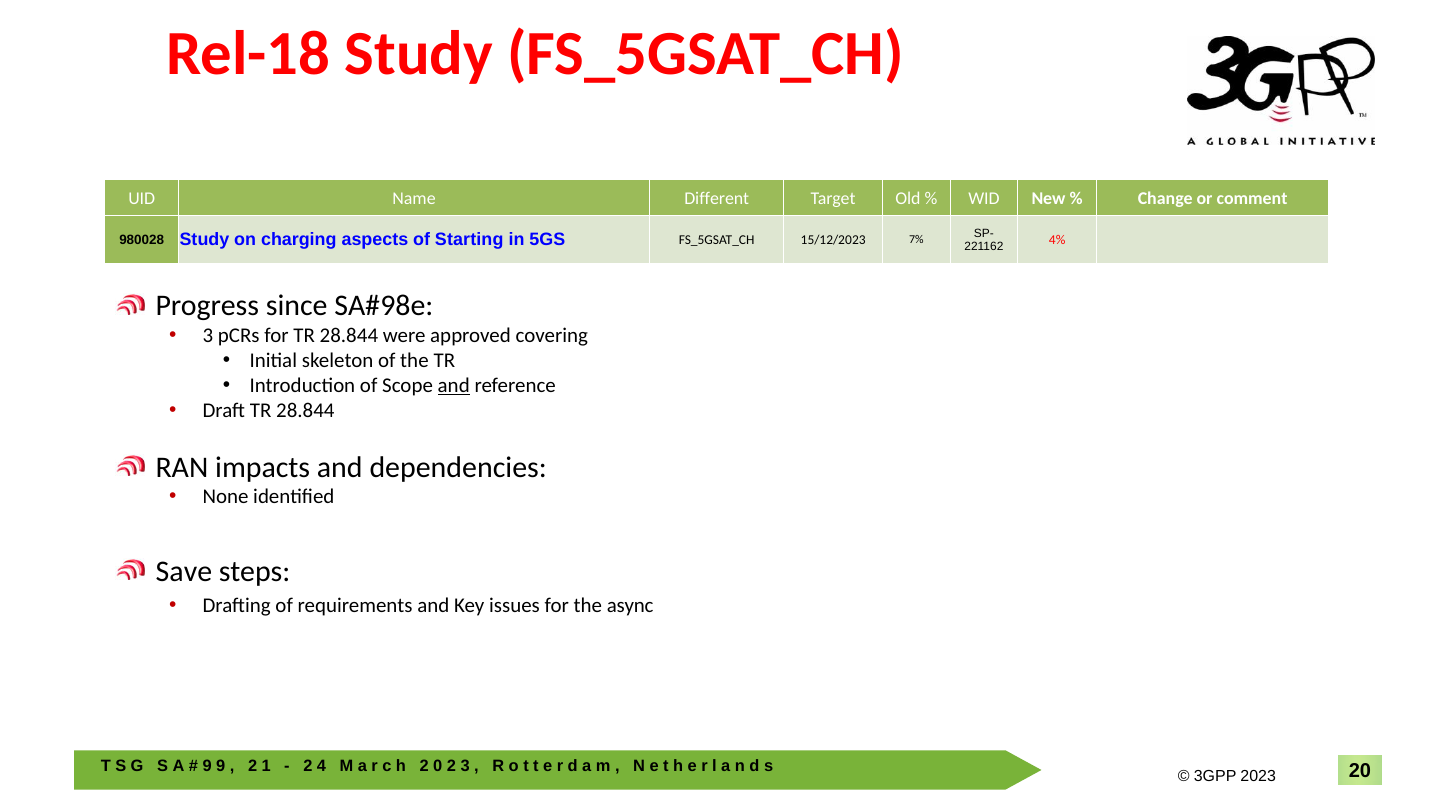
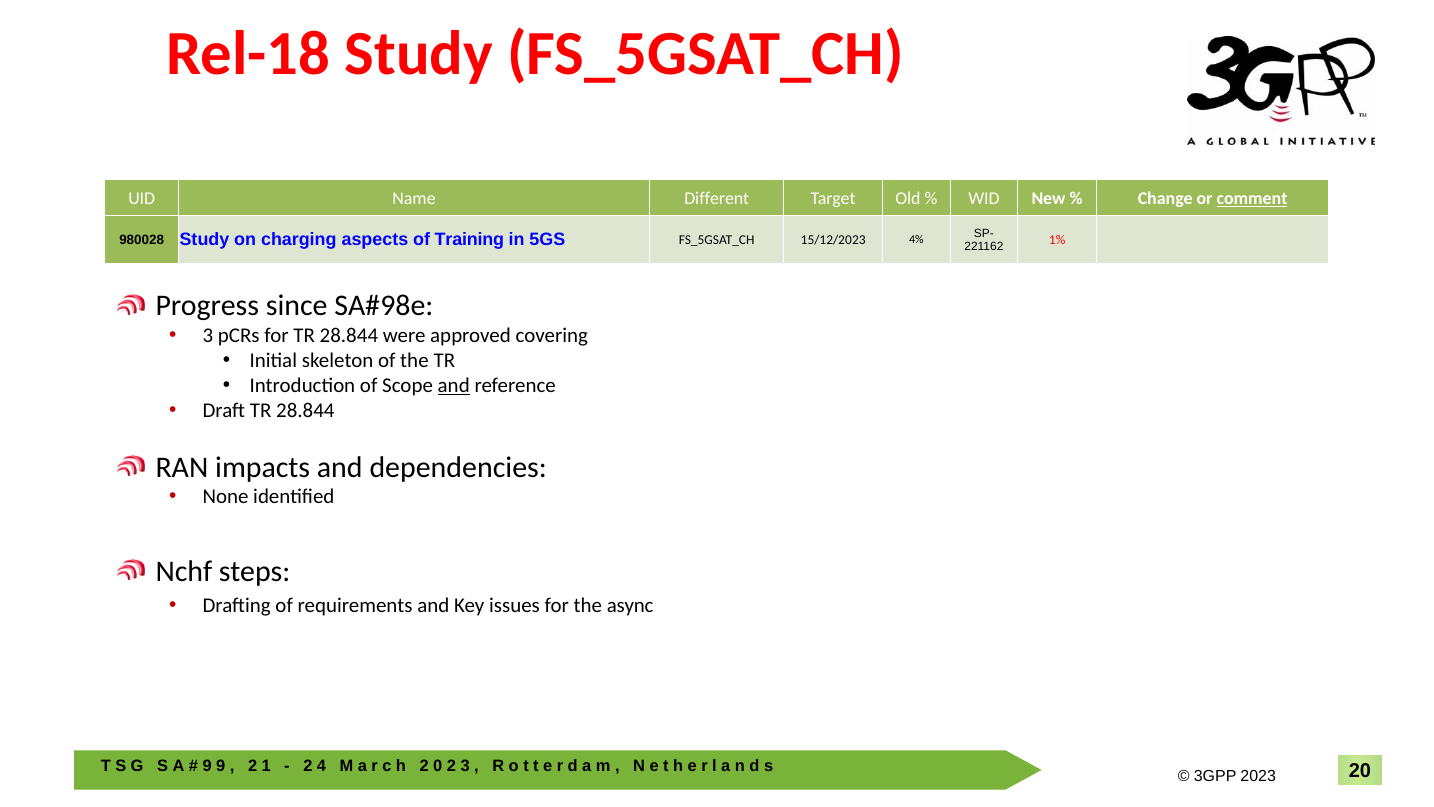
comment underline: none -> present (1252, 198)
Starting: Starting -> Training (469, 240)
7%: 7% -> 4% (916, 240)
4%: 4% -> 1% (1057, 240)
Save: Save -> Nchf (184, 571)
